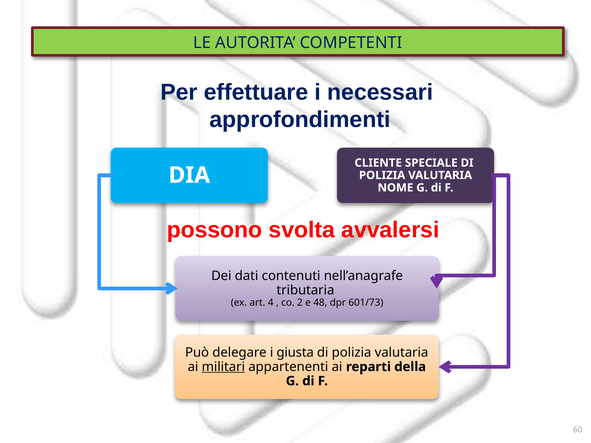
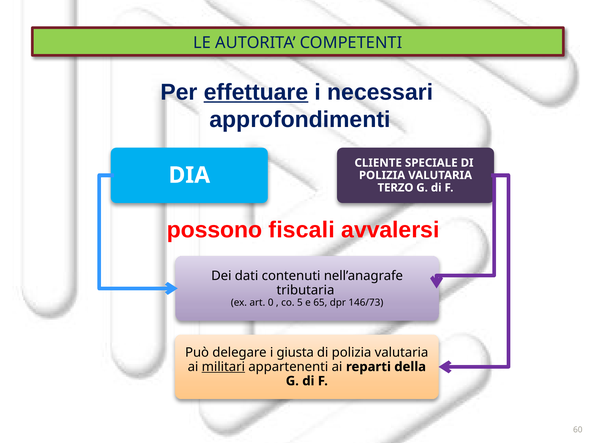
effettuare underline: none -> present (256, 92)
NOME: NOME -> TERZO (395, 188)
svolta: svolta -> fiscali (302, 230)
4: 4 -> 0 (271, 303)
2: 2 -> 5 (300, 303)
48: 48 -> 65 (320, 303)
601/73: 601/73 -> 146/73 (366, 303)
